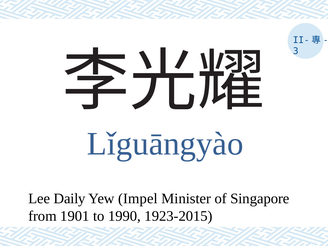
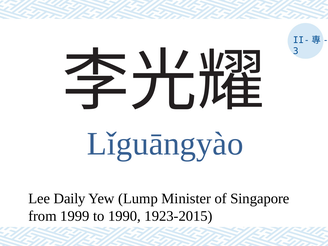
Impel: Impel -> Lump (138, 198)
1901: 1901 -> 1999 (75, 216)
